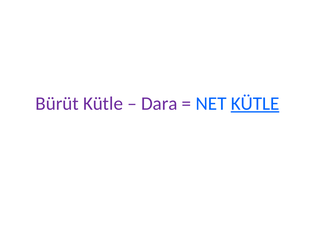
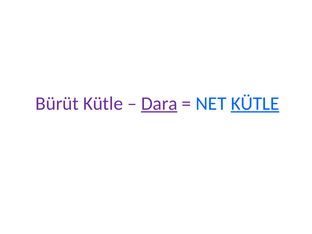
Dara underline: none -> present (159, 104)
